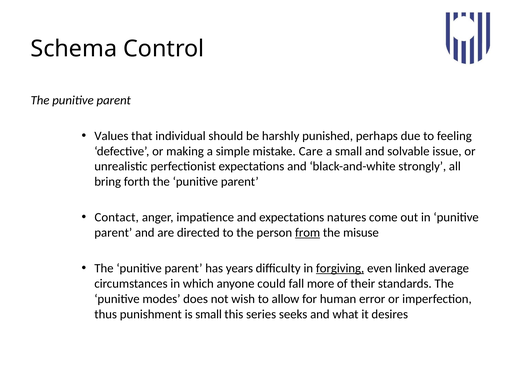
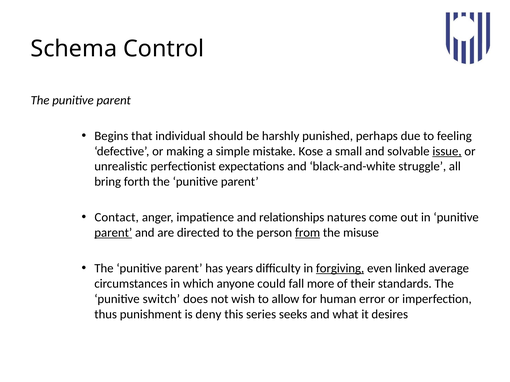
Values: Values -> Begins (111, 136)
Care: Care -> Kose (311, 151)
issue underline: none -> present (447, 151)
strongly: strongly -> struggle (422, 167)
and expectations: expectations -> relationships (292, 218)
parent underline: none -> present (113, 233)
modes: modes -> switch (161, 299)
is small: small -> deny (208, 315)
